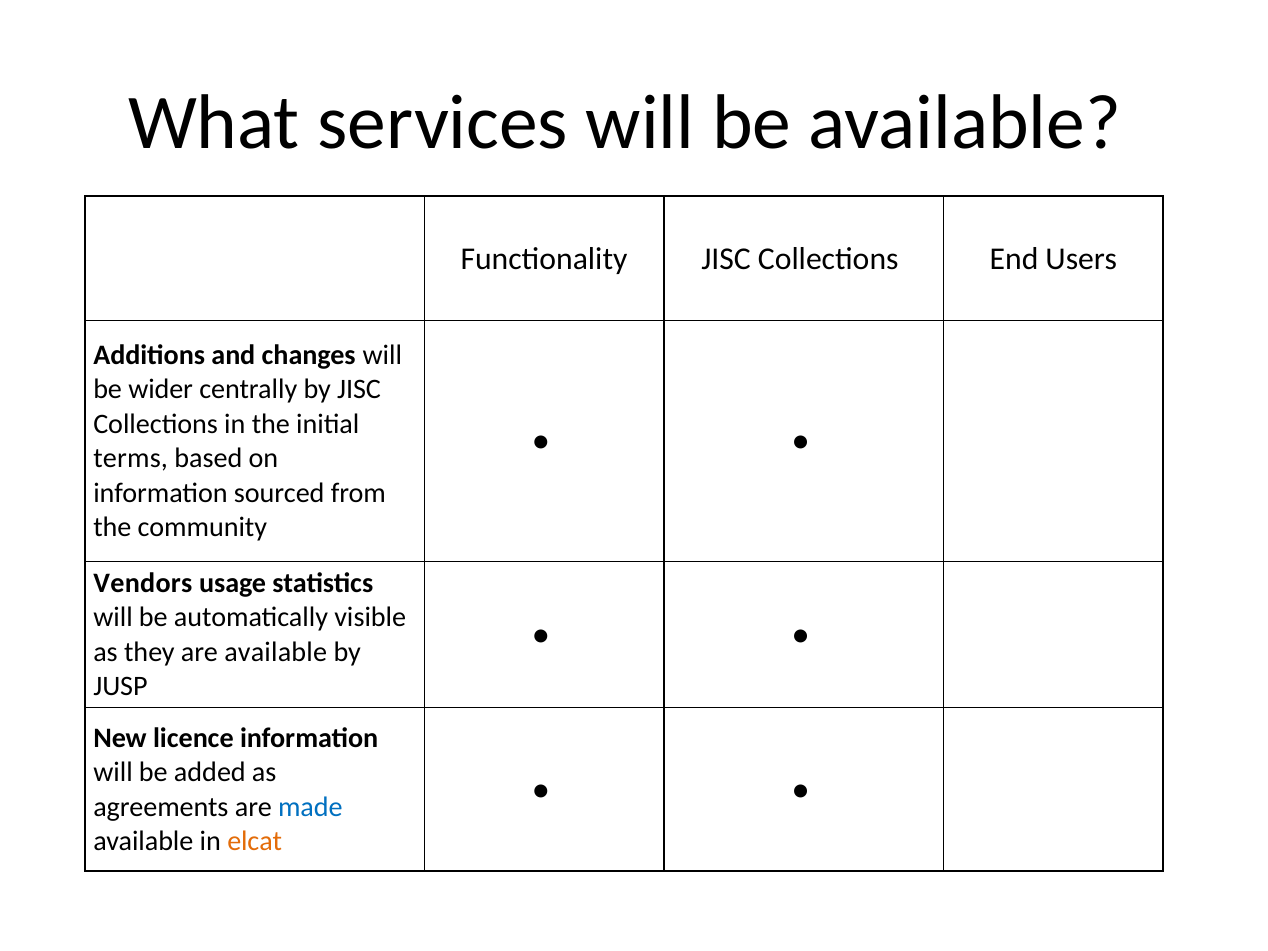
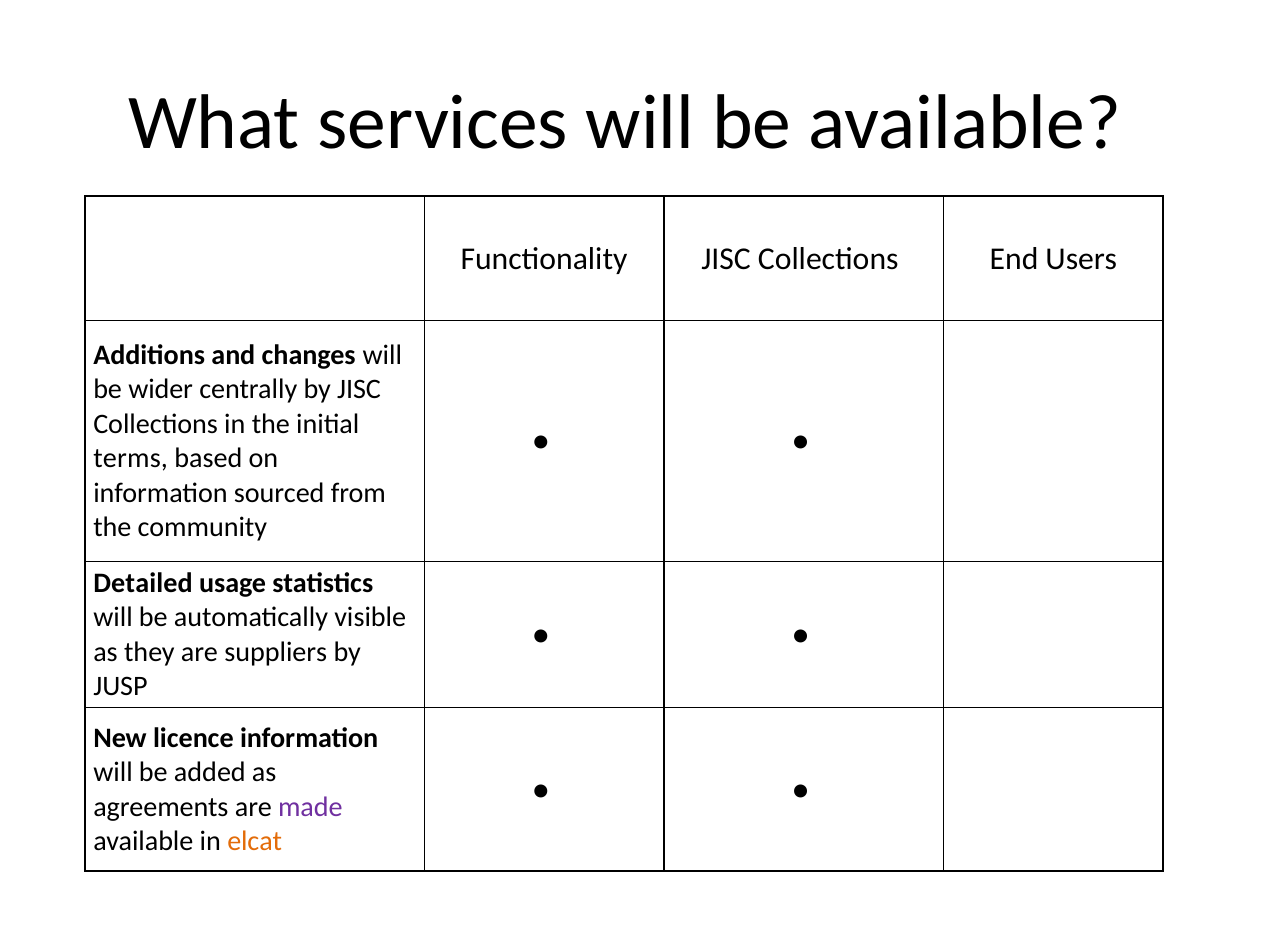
Vendors: Vendors -> Detailed (143, 583)
are available: available -> suppliers (276, 652)
made colour: blue -> purple (310, 807)
